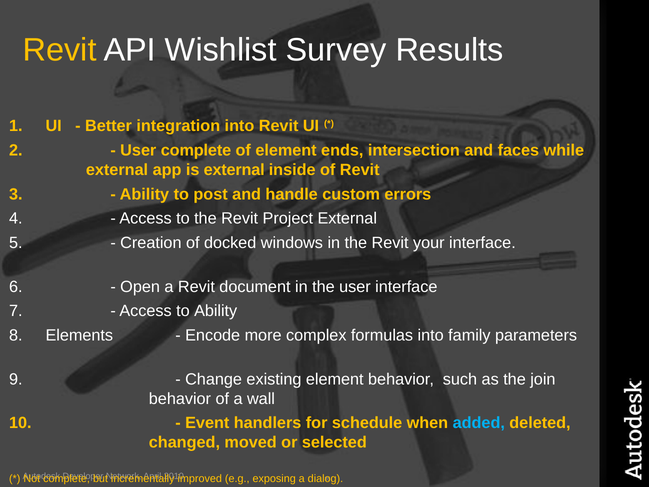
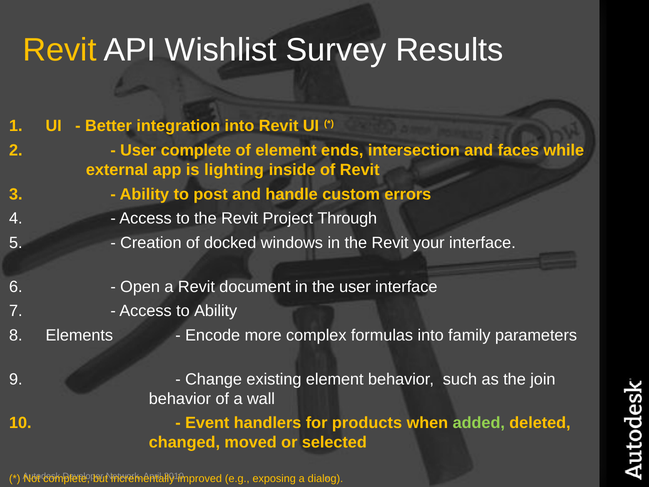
is external: external -> lighting (234, 170)
Project External: External -> Through (347, 218)
schedule: schedule -> products (367, 423)
added colour: light blue -> light green (479, 423)
